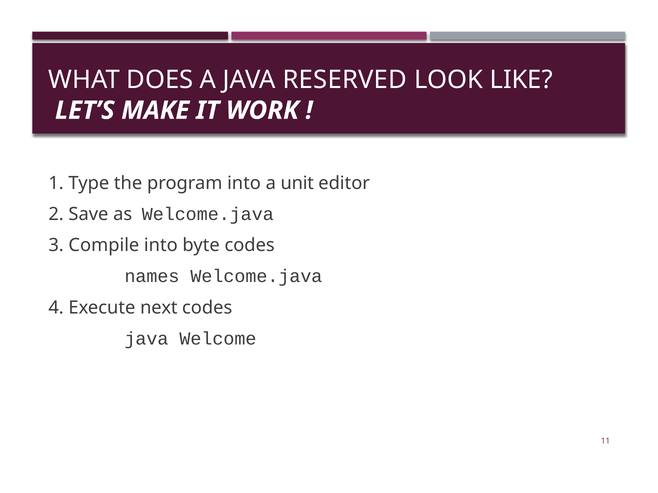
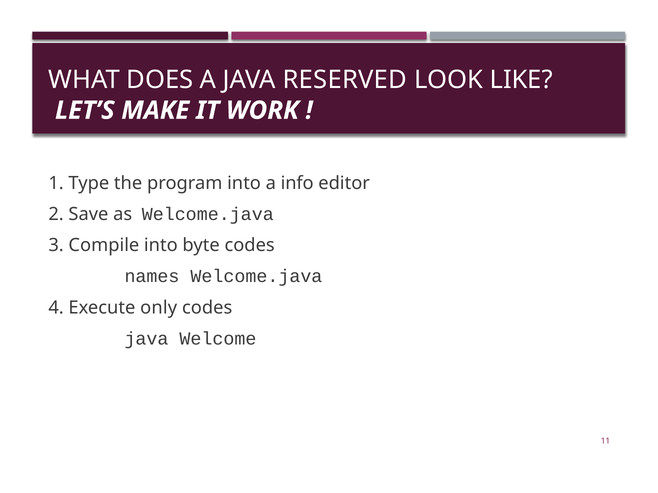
unit: unit -> info (297, 183)
next: next -> only (159, 308)
